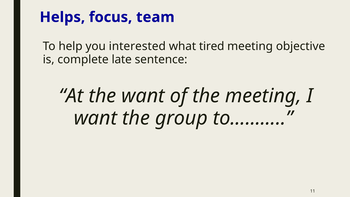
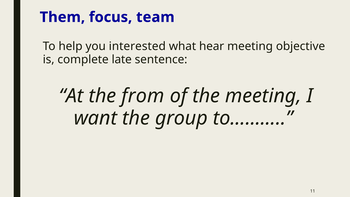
Helps: Helps -> Them (62, 17)
tired: tired -> hear (212, 46)
the want: want -> from (143, 96)
